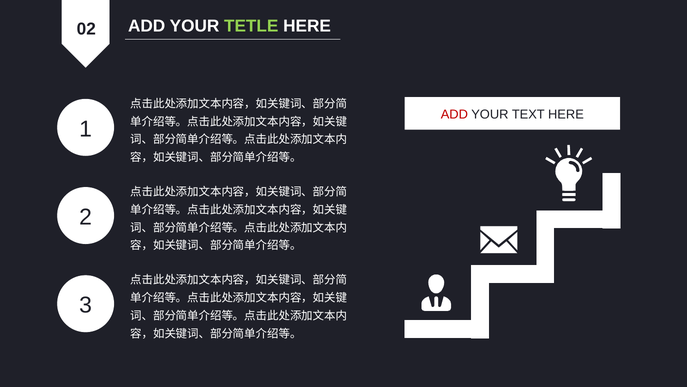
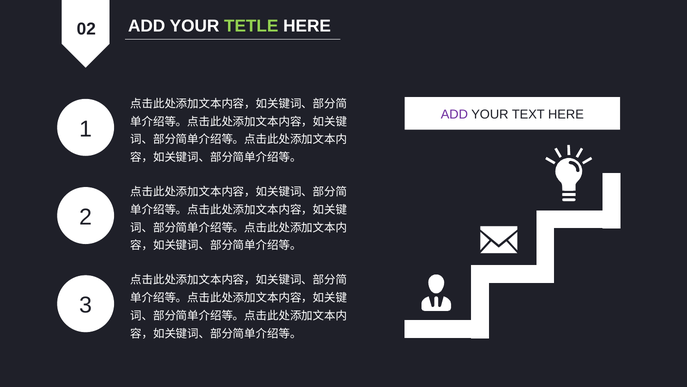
ADD colour: red -> purple (454, 114)
